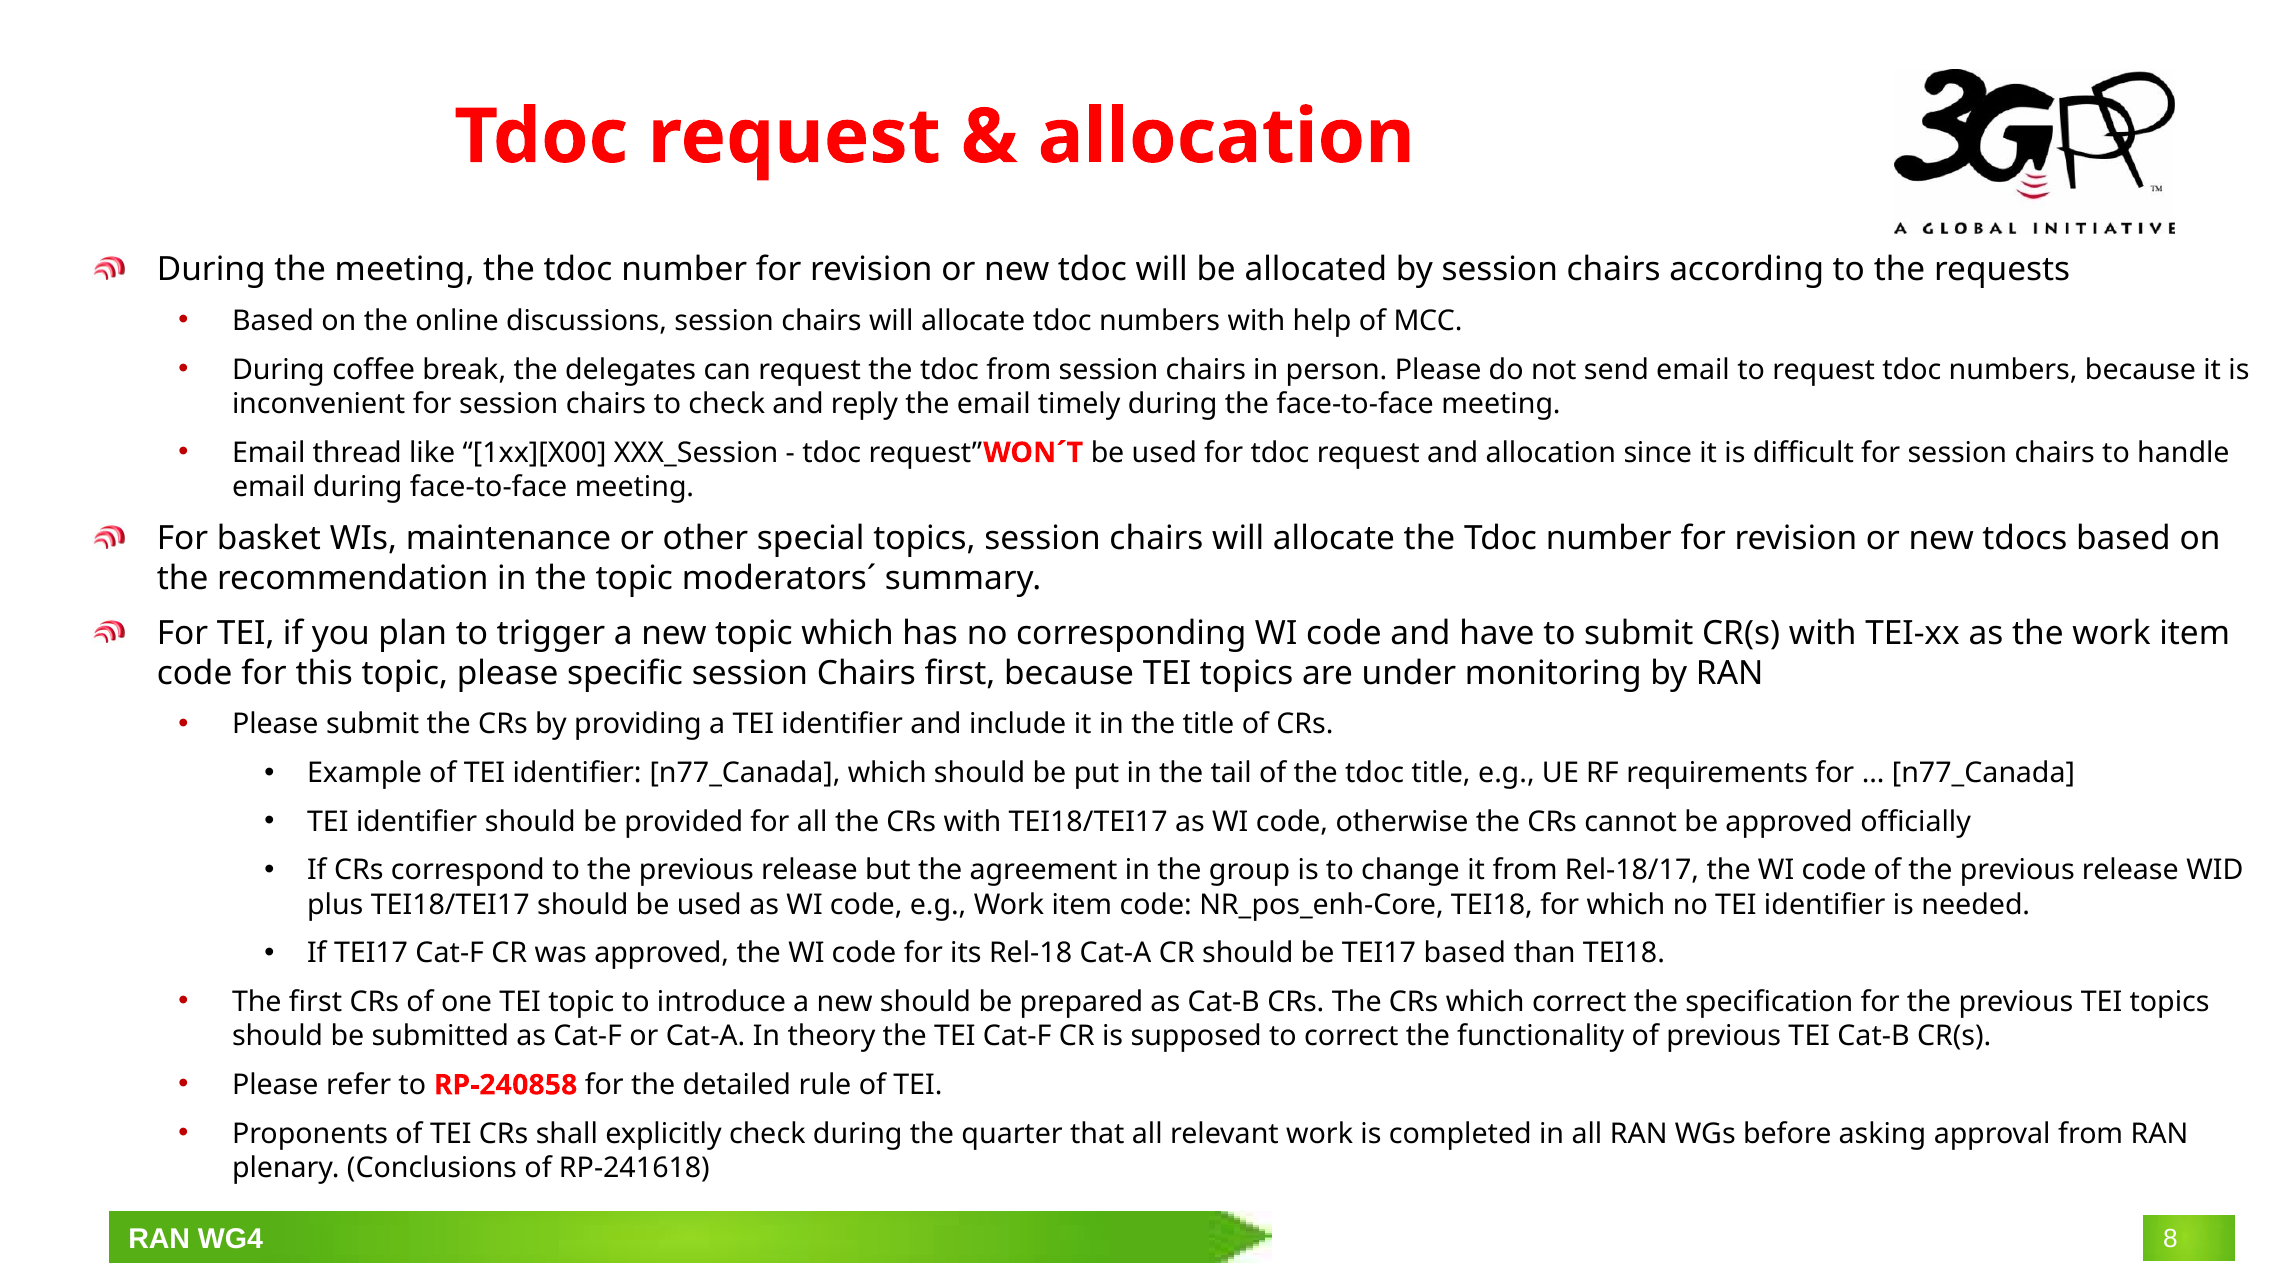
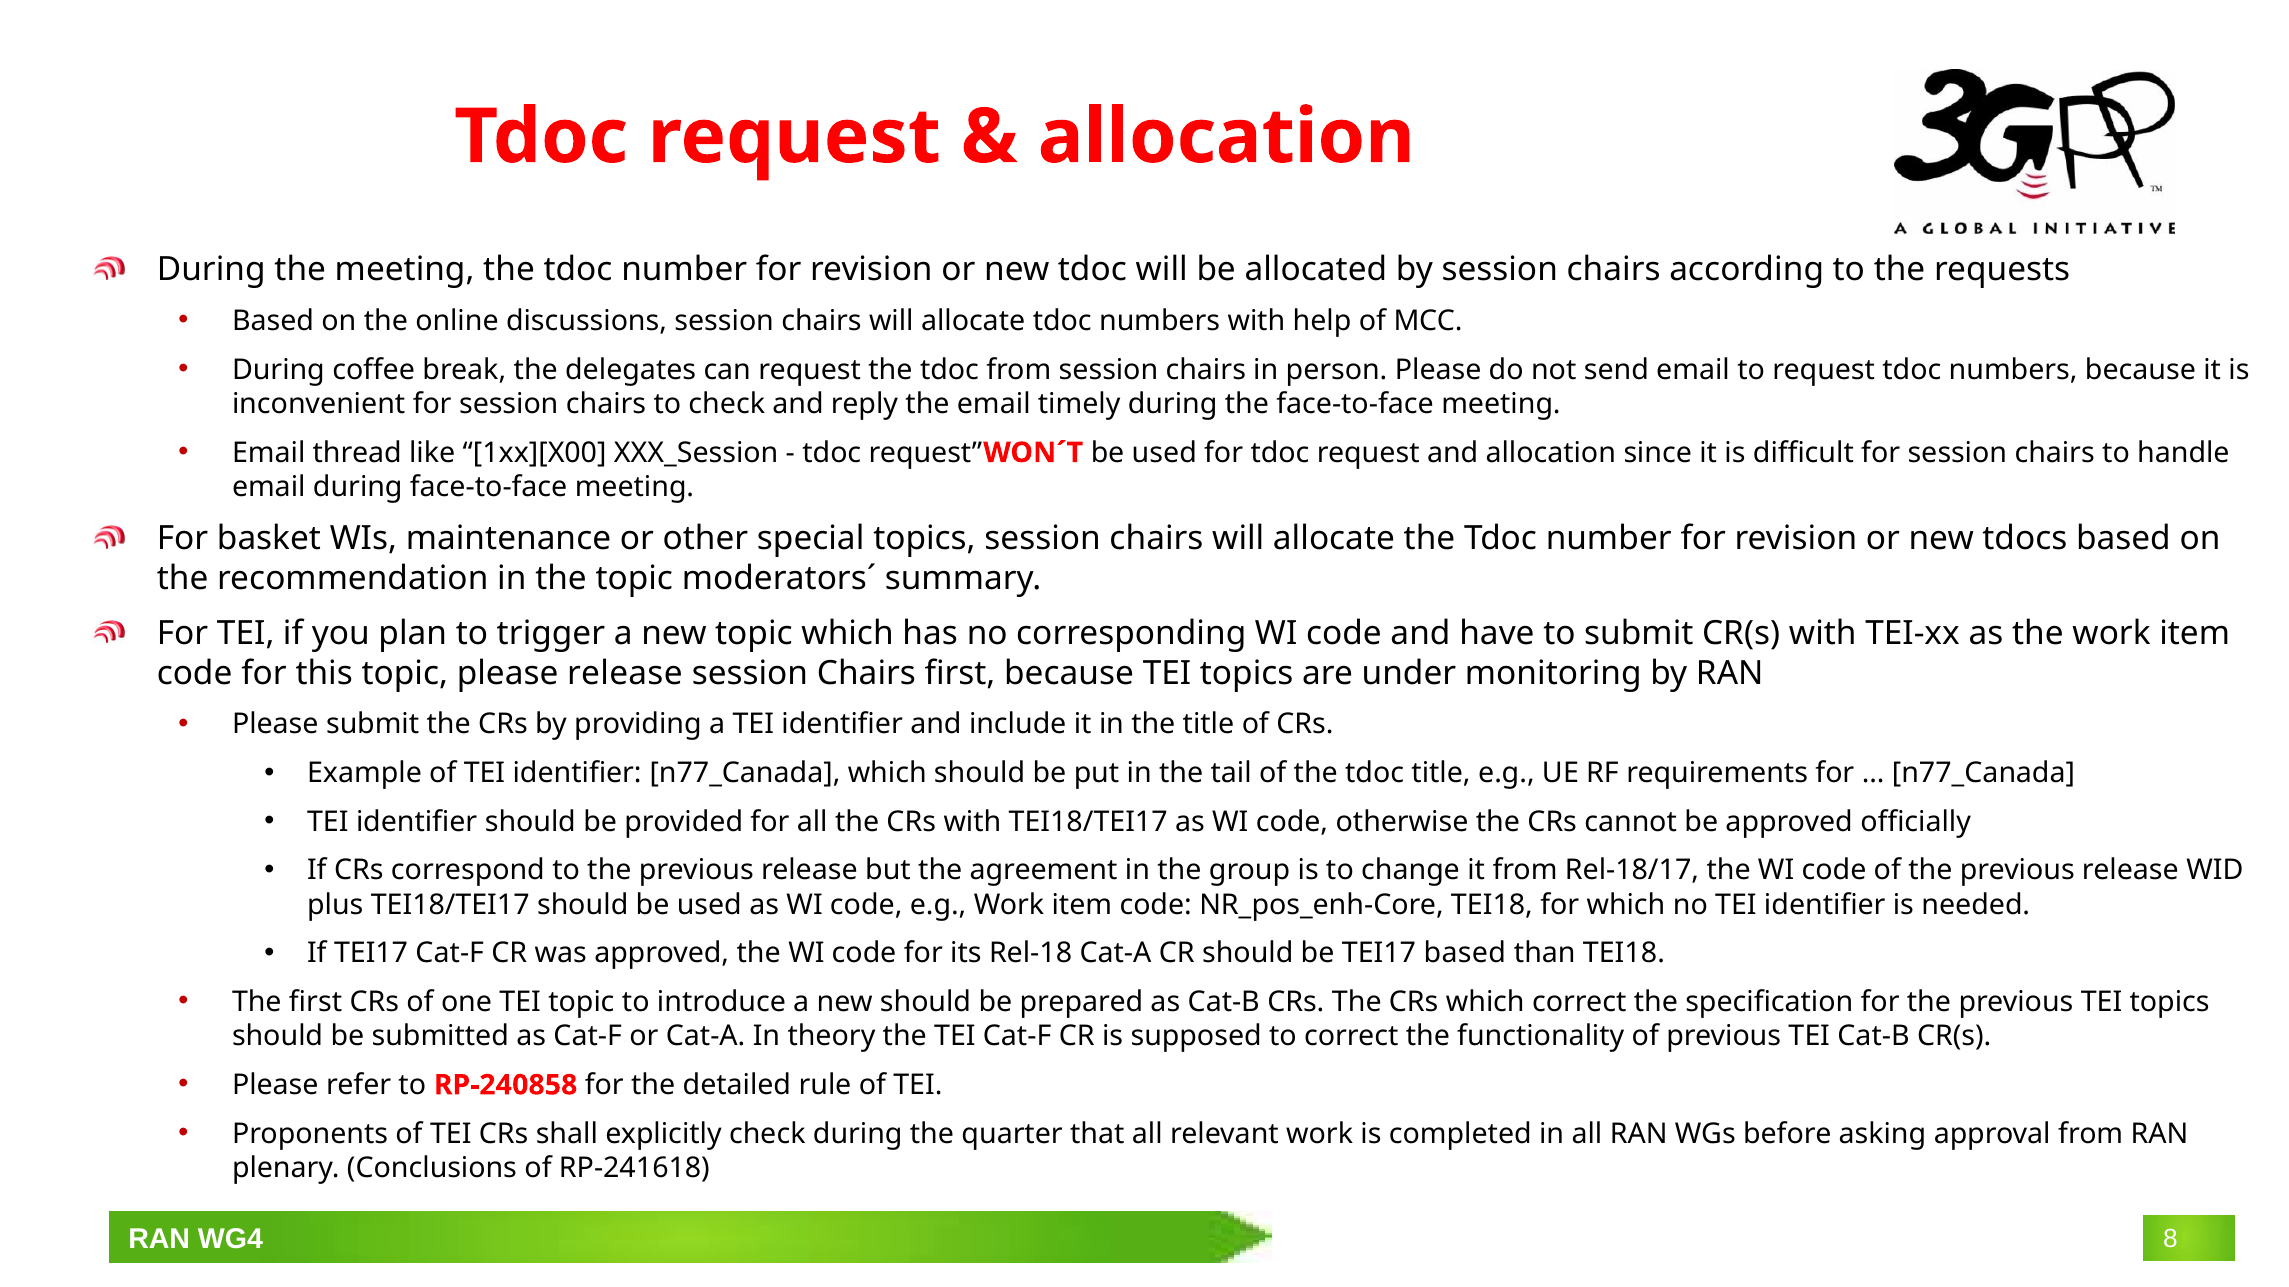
please specific: specific -> release (625, 674)
